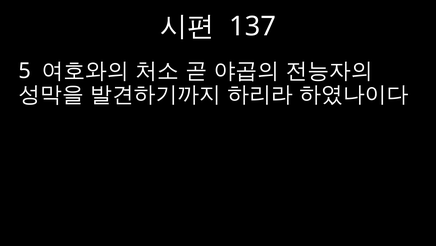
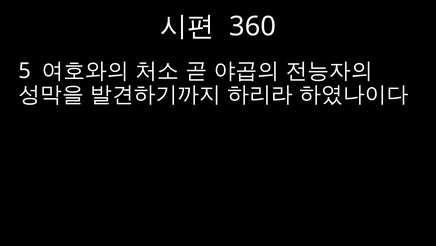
137: 137 -> 360 (253, 26)
